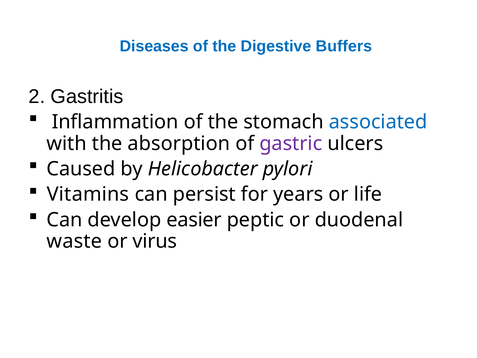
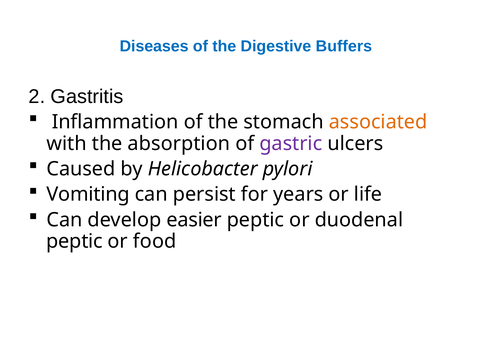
associated colour: blue -> orange (378, 122)
Vitamins: Vitamins -> Vomiting (88, 194)
waste: waste -> peptic (75, 241)
virus: virus -> food (155, 241)
